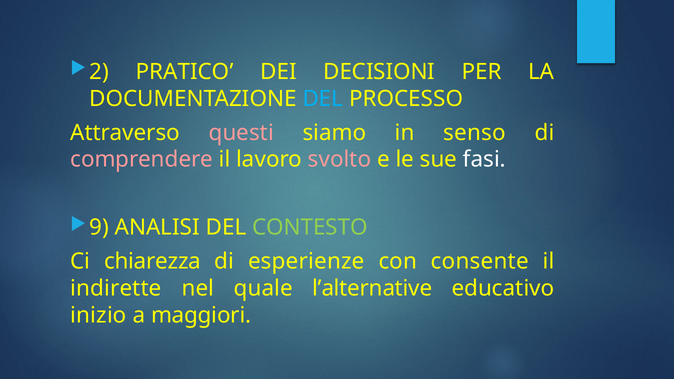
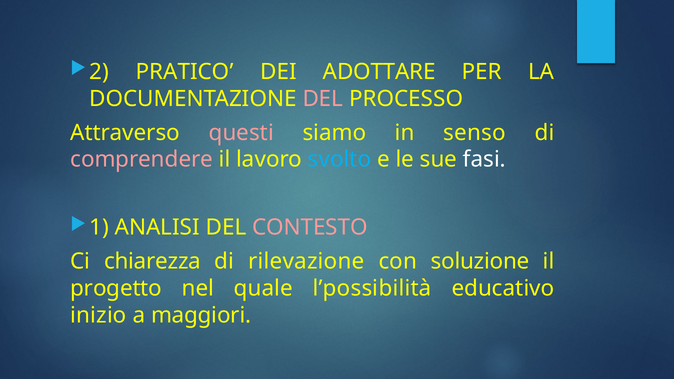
DECISIONI: DECISIONI -> ADOTTARE (379, 72)
DEL colour: light blue -> pink (323, 99)
svolto colour: pink -> light blue (340, 160)
9: 9 -> 1 (99, 228)
CONTESTO colour: light green -> pink (310, 228)
esperienze: esperienze -> rilevazione (306, 262)
consente: consente -> soluzione (480, 262)
indirette: indirette -> progetto (116, 289)
l’alternative: l’alternative -> l’possibilità (372, 289)
